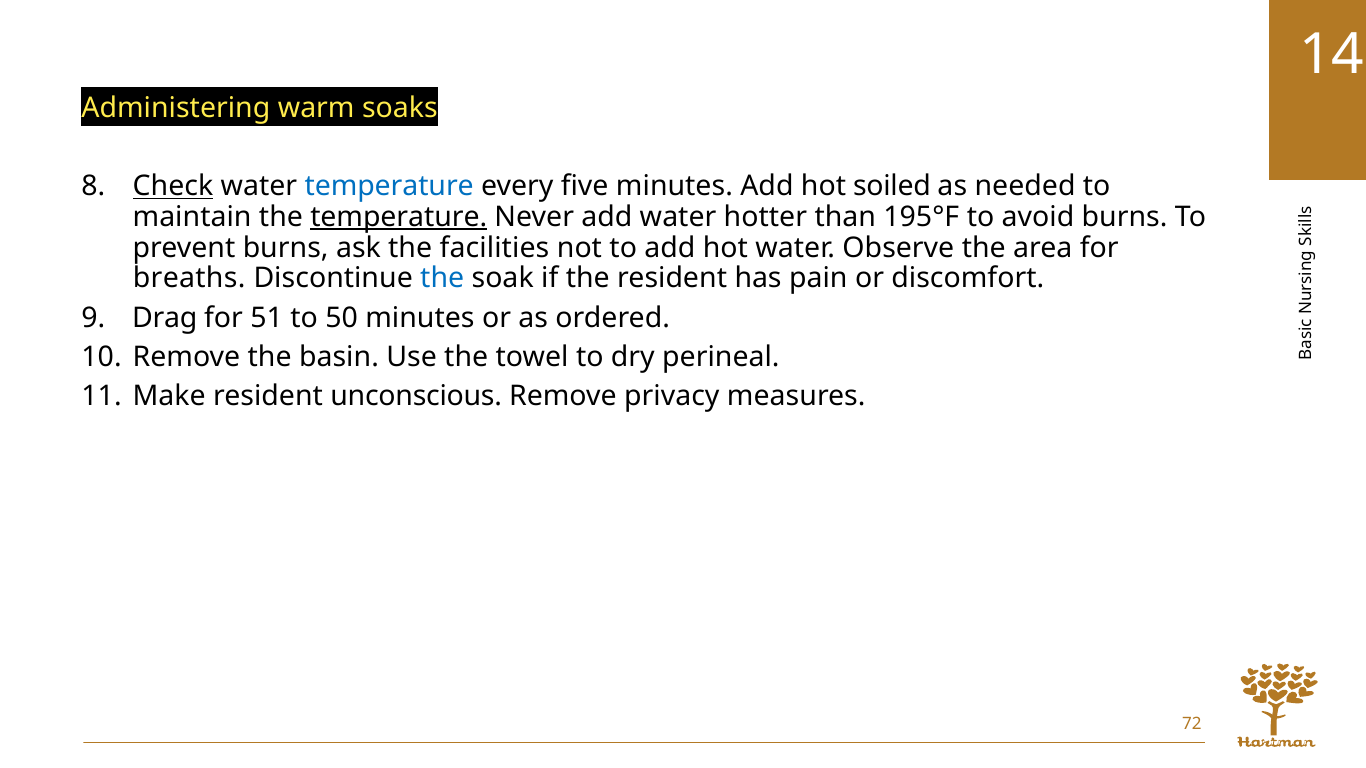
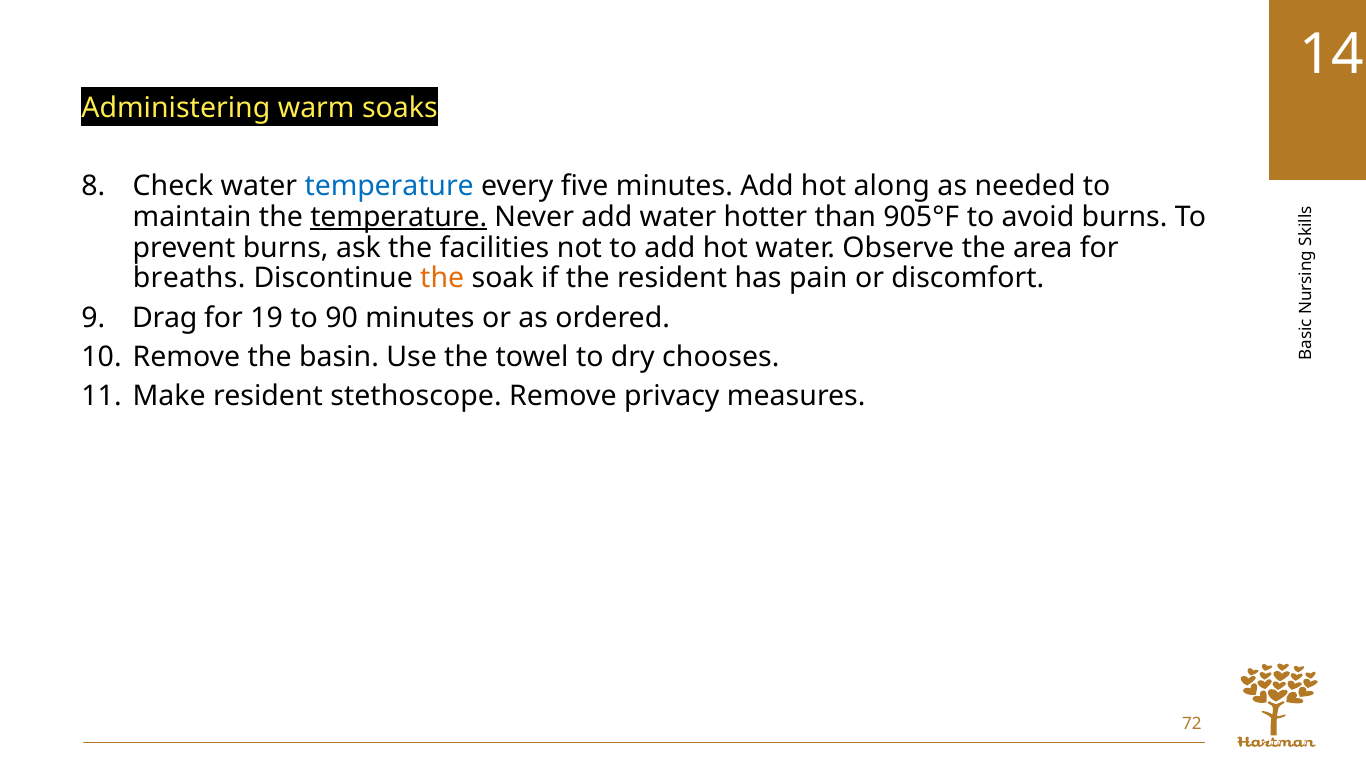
Check underline: present -> none (173, 186)
soiled: soiled -> along (892, 186)
195°F: 195°F -> 905°F (921, 217)
the colour: blue -> orange (442, 279)
51: 51 -> 19 (267, 318)
50: 50 -> 90 (342, 318)
perineal: perineal -> chooses (721, 357)
unconscious: unconscious -> stethoscope (416, 396)
